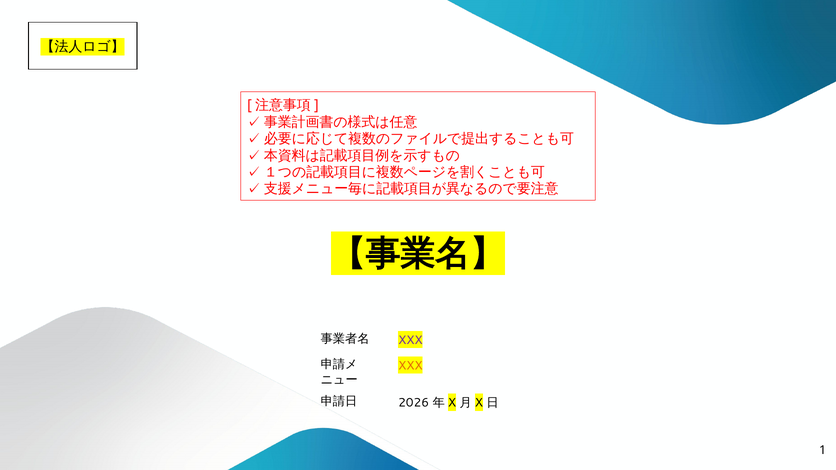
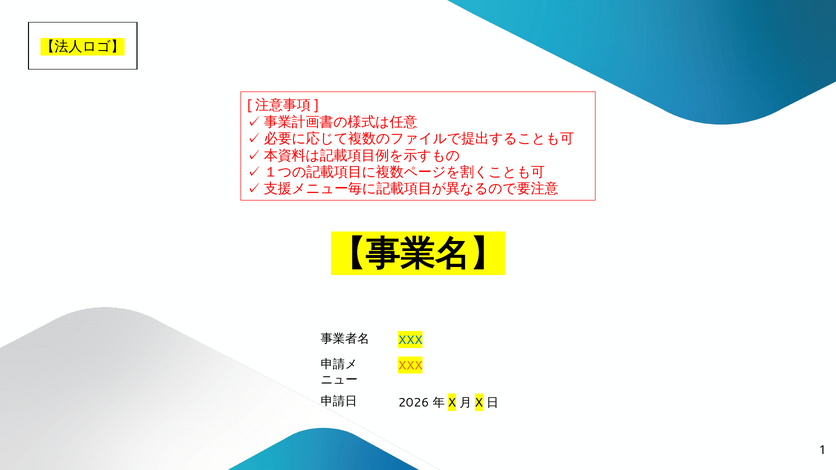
XXX colour: purple -> blue (410, 340)
